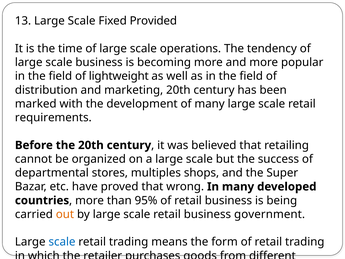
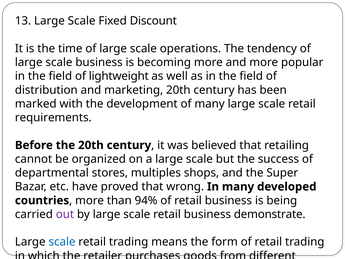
Provided: Provided -> Discount (153, 21)
95%: 95% -> 94% (146, 200)
out colour: orange -> purple (65, 214)
government: government -> demonstrate (270, 214)
